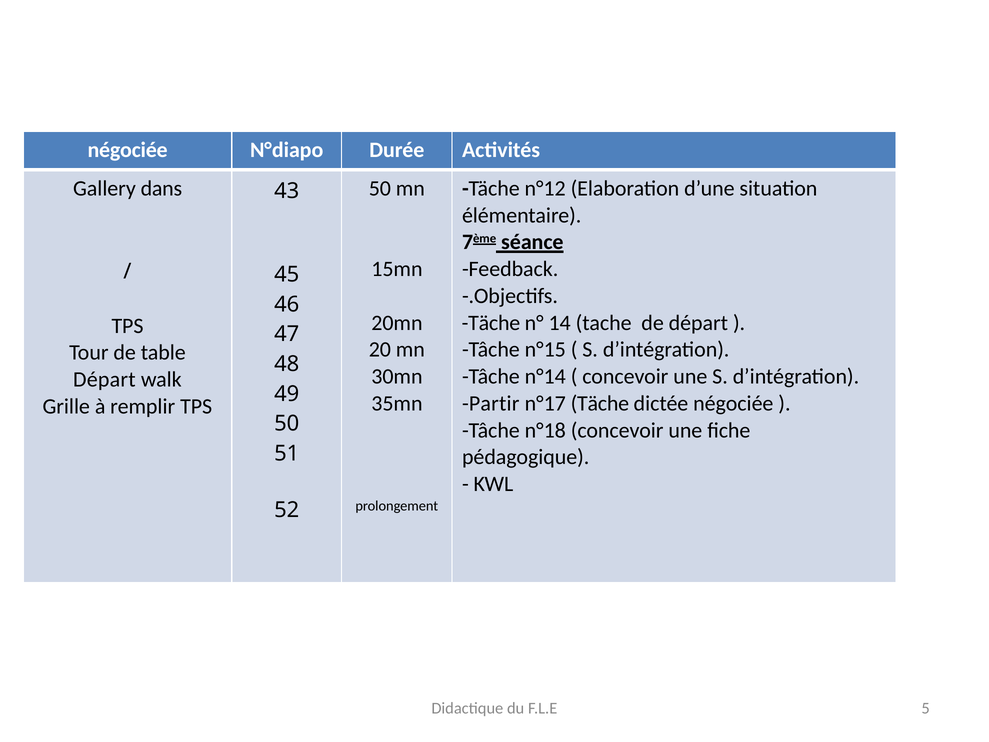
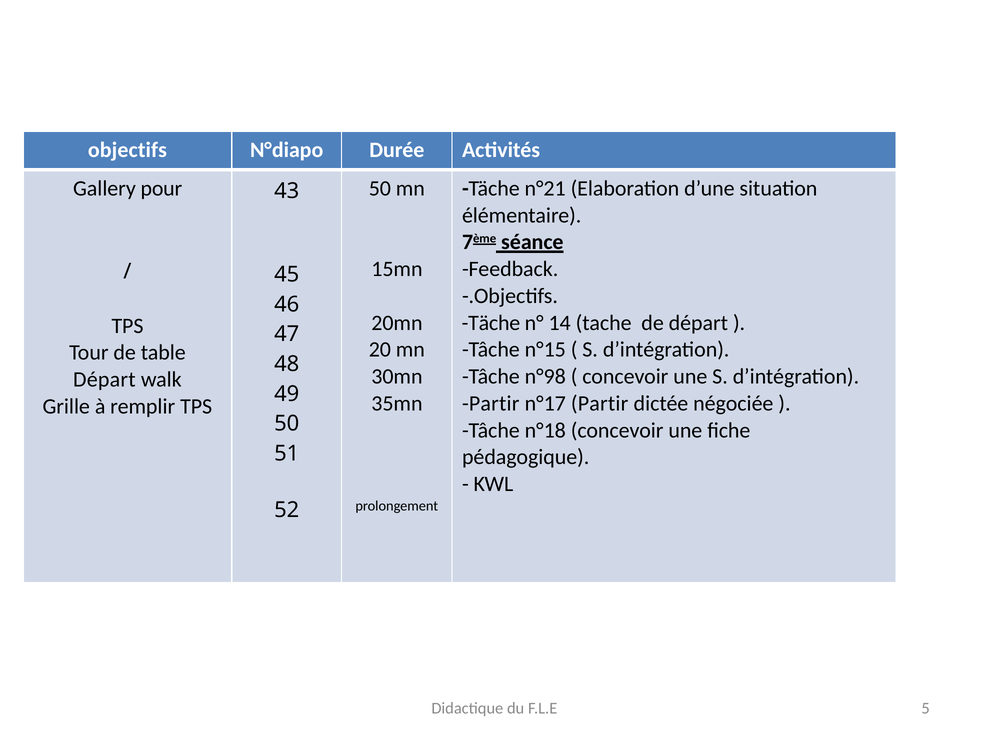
négociée: négociée -> objectifs (127, 150)
dans: dans -> pour (161, 188)
n°12: n°12 -> n°21 (545, 188)
n°14: n°14 -> n°98 (545, 376)
n°17 Täche: Täche -> Partir (600, 403)
